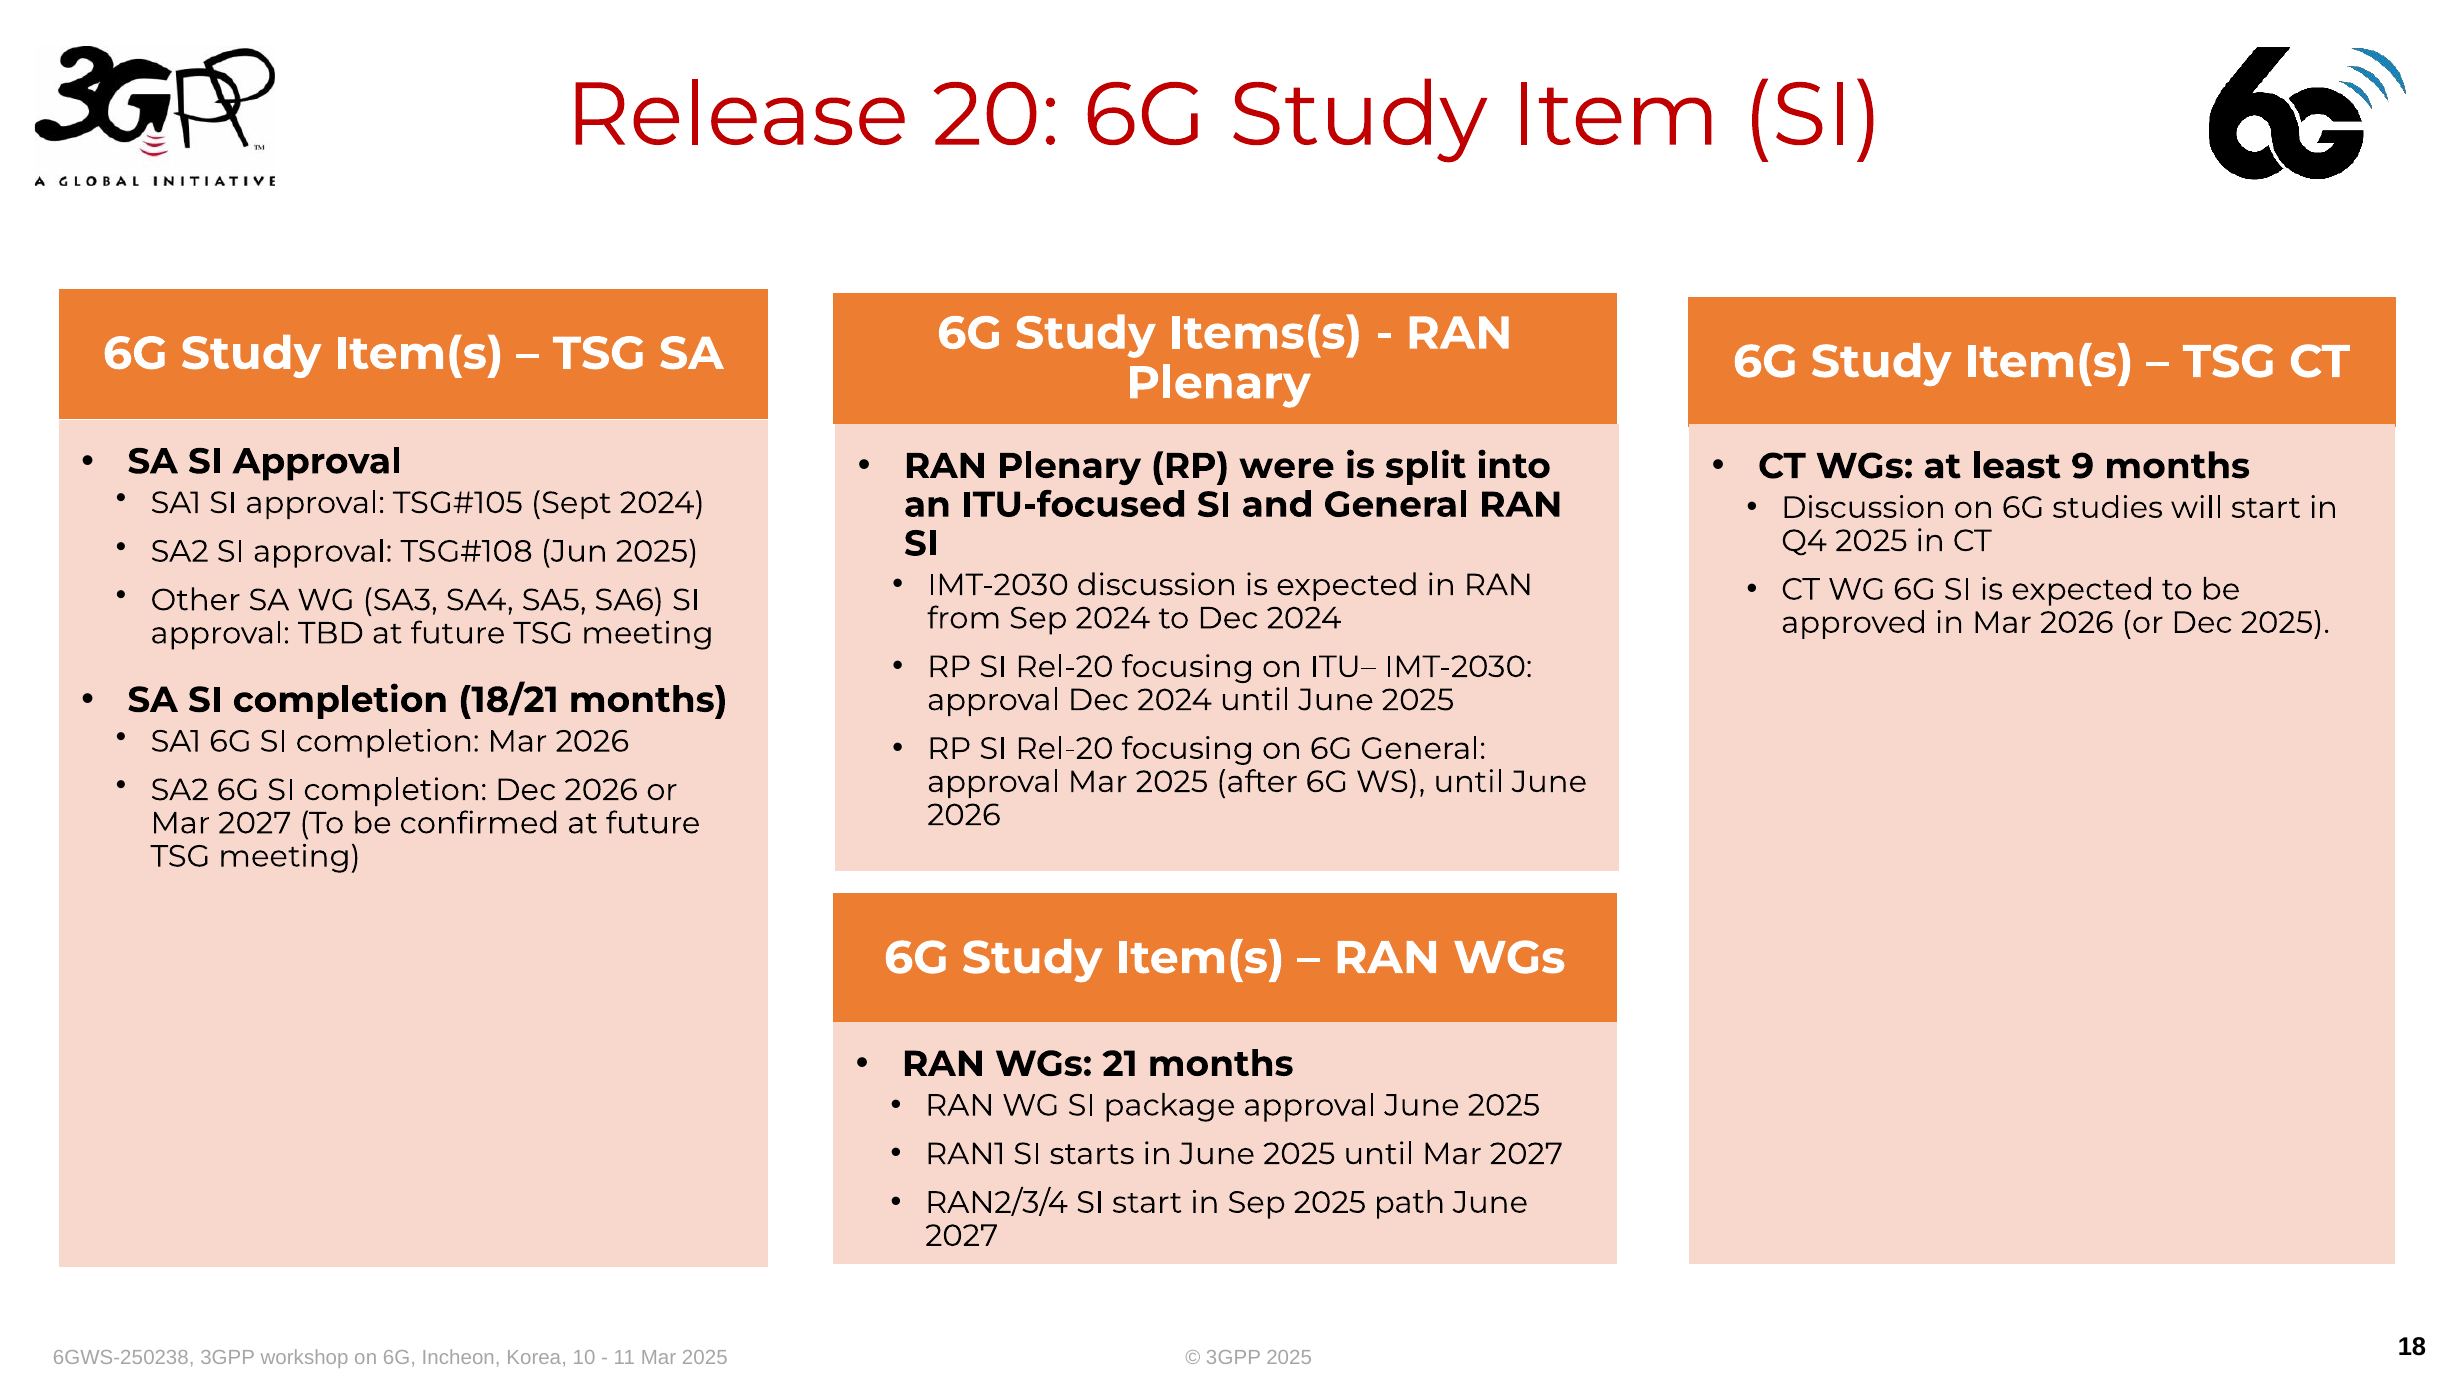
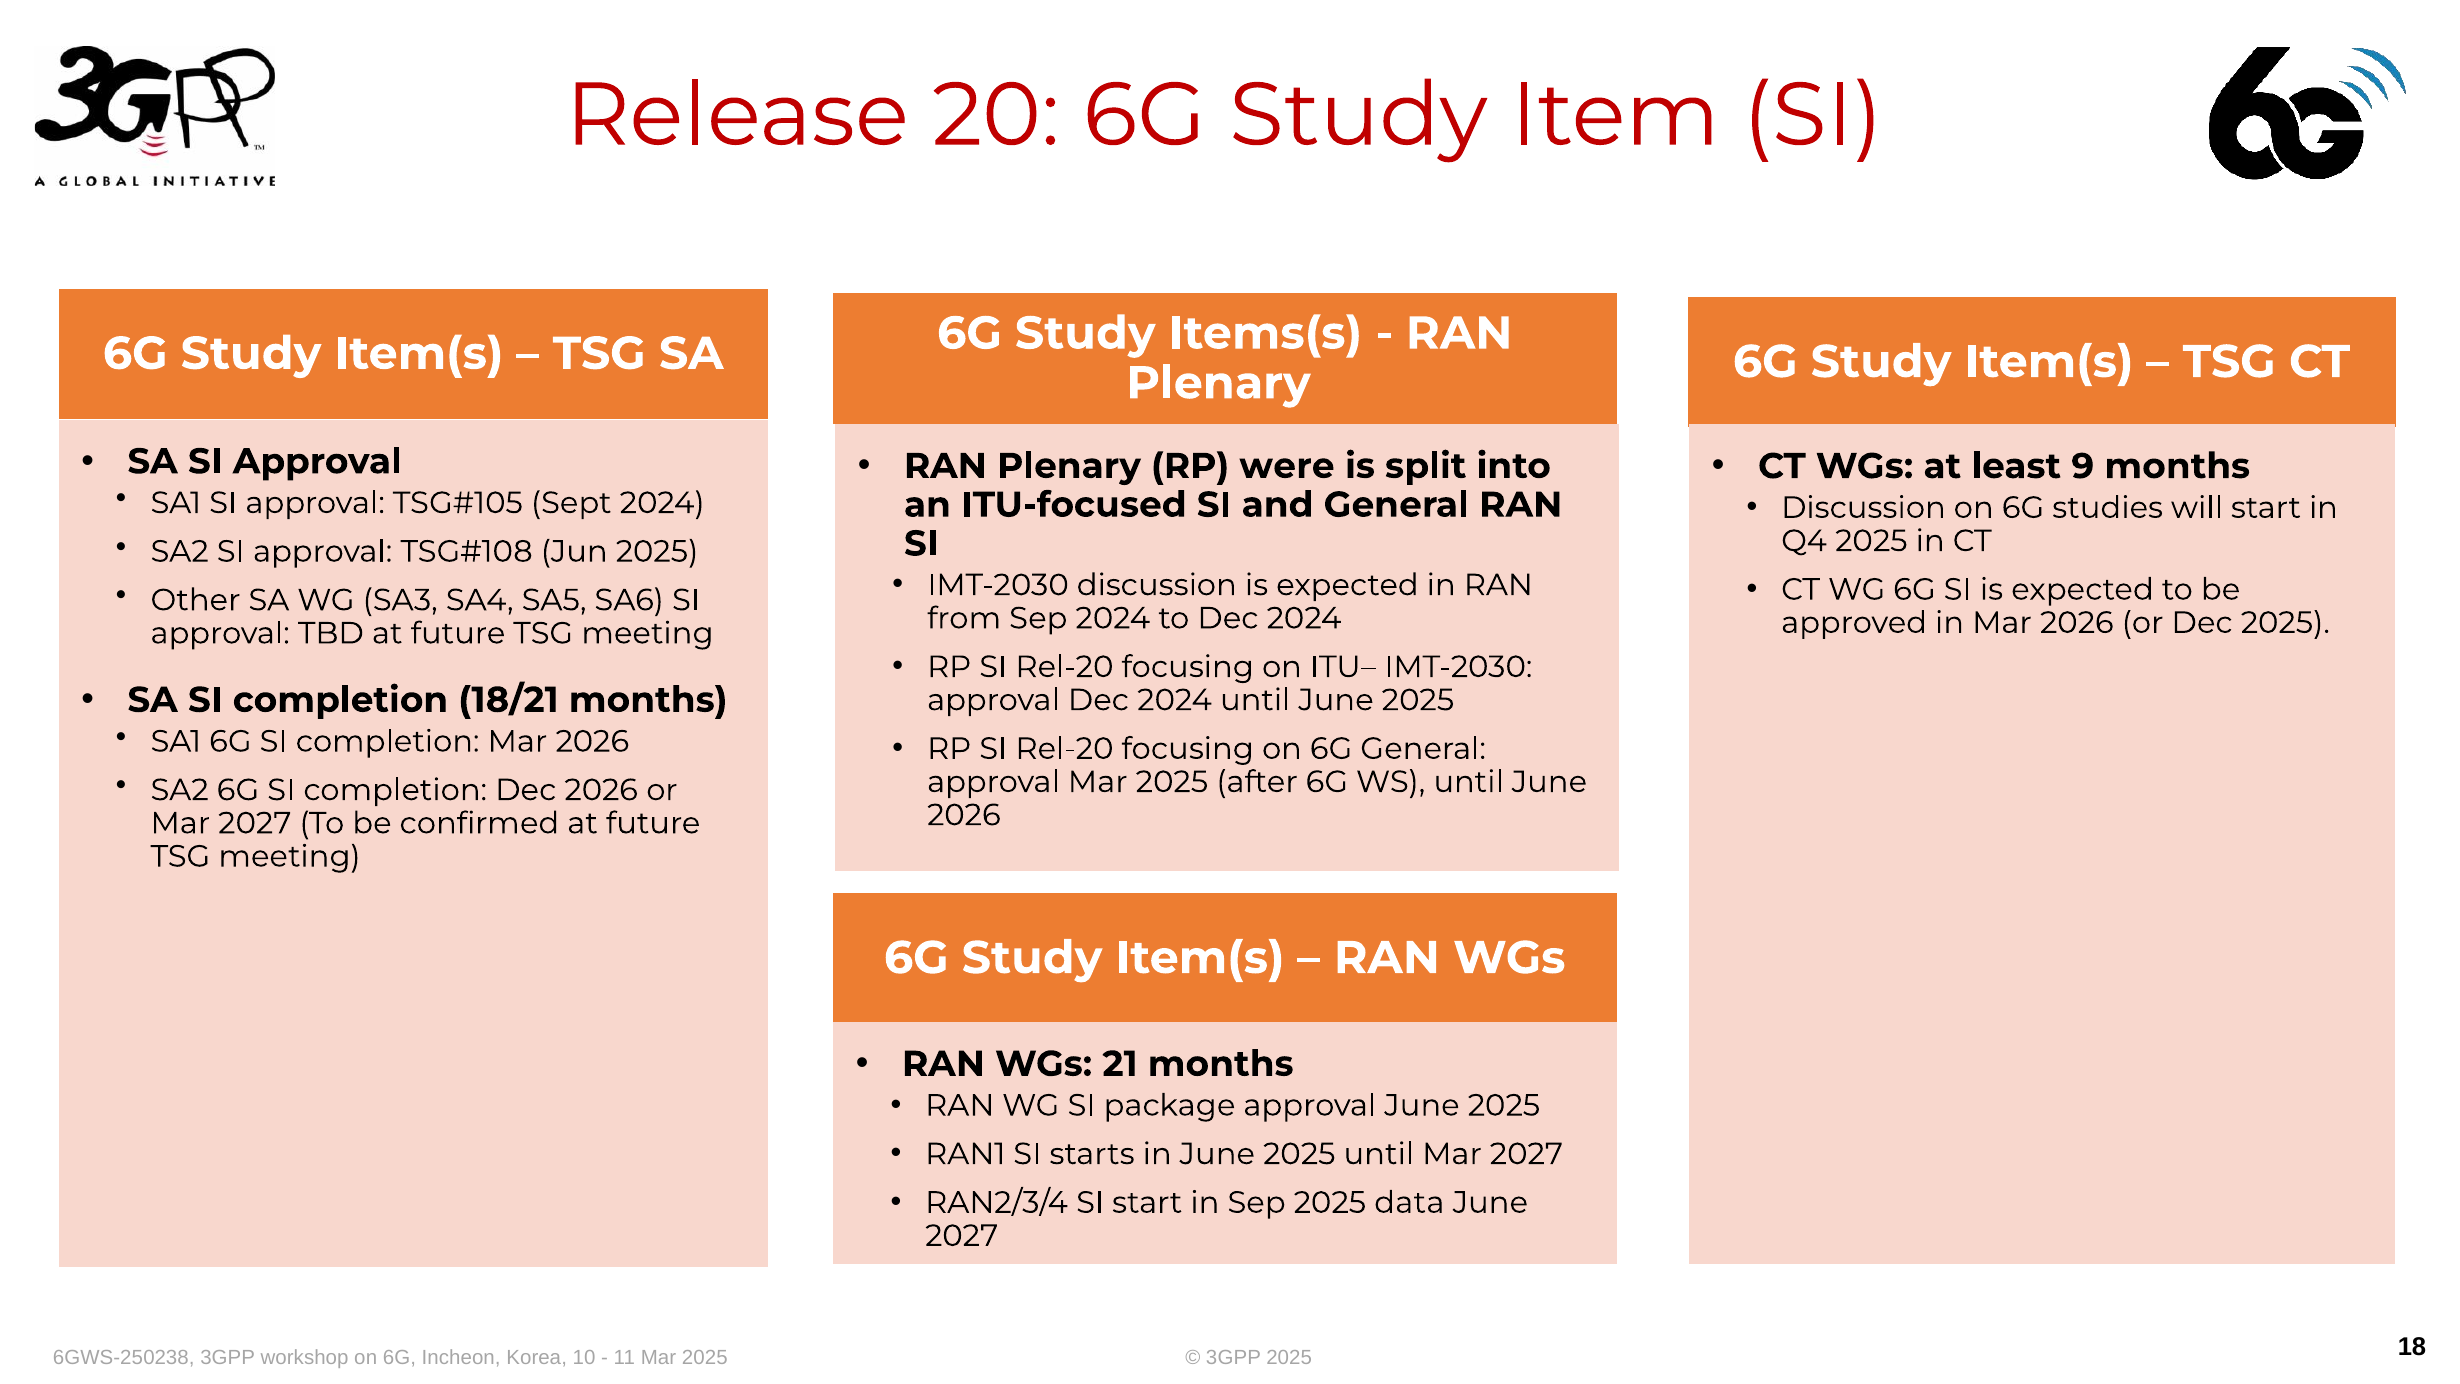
path: path -> data (1409, 1202)
